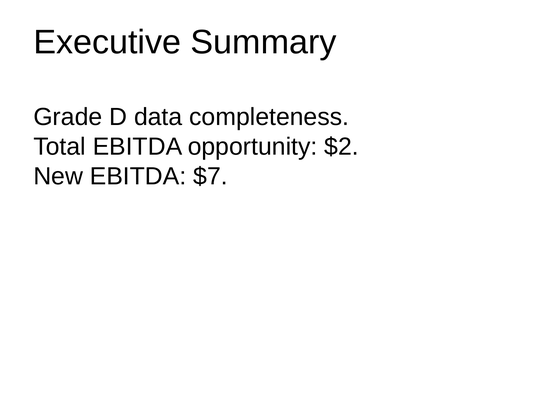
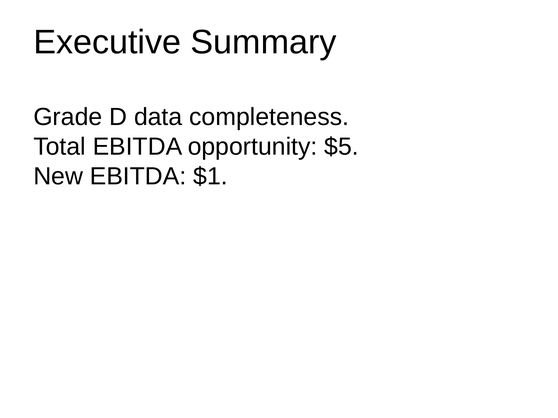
$2: $2 -> $5 (341, 147)
$7: $7 -> $1 (211, 177)
